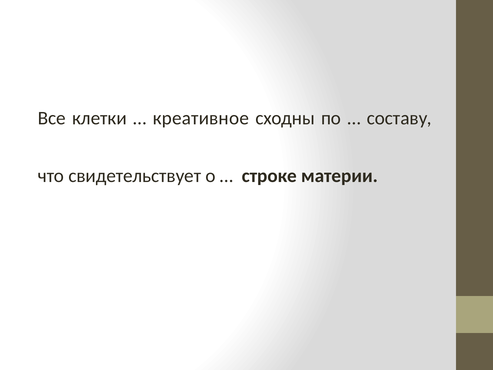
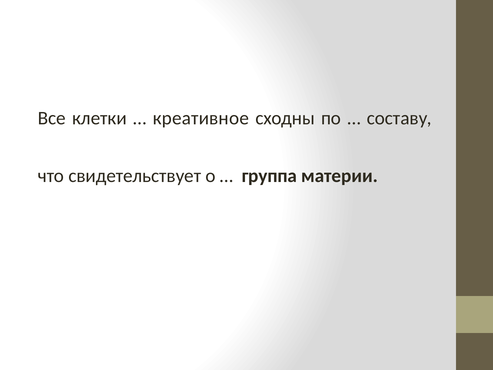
строке: строке -> группа (269, 176)
